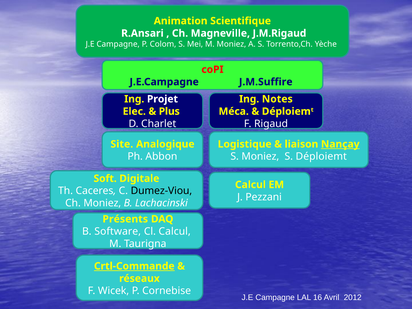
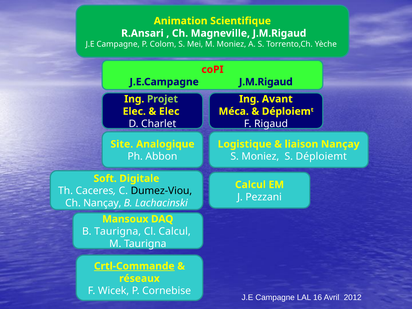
J.E.Campagne J.M.Suffire: J.M.Suffire -> J.M.Rigaud (266, 82)
Projet colour: white -> light green (162, 99)
Notes: Notes -> Avant (277, 99)
Plus: Plus -> Elec (169, 111)
Nançay underline: present -> none (340, 144)
Ch Moniez: Moniez -> Nançay (102, 203)
Présents: Présents -> Mansoux (125, 219)
B Software: Software -> Taurigna (118, 231)
